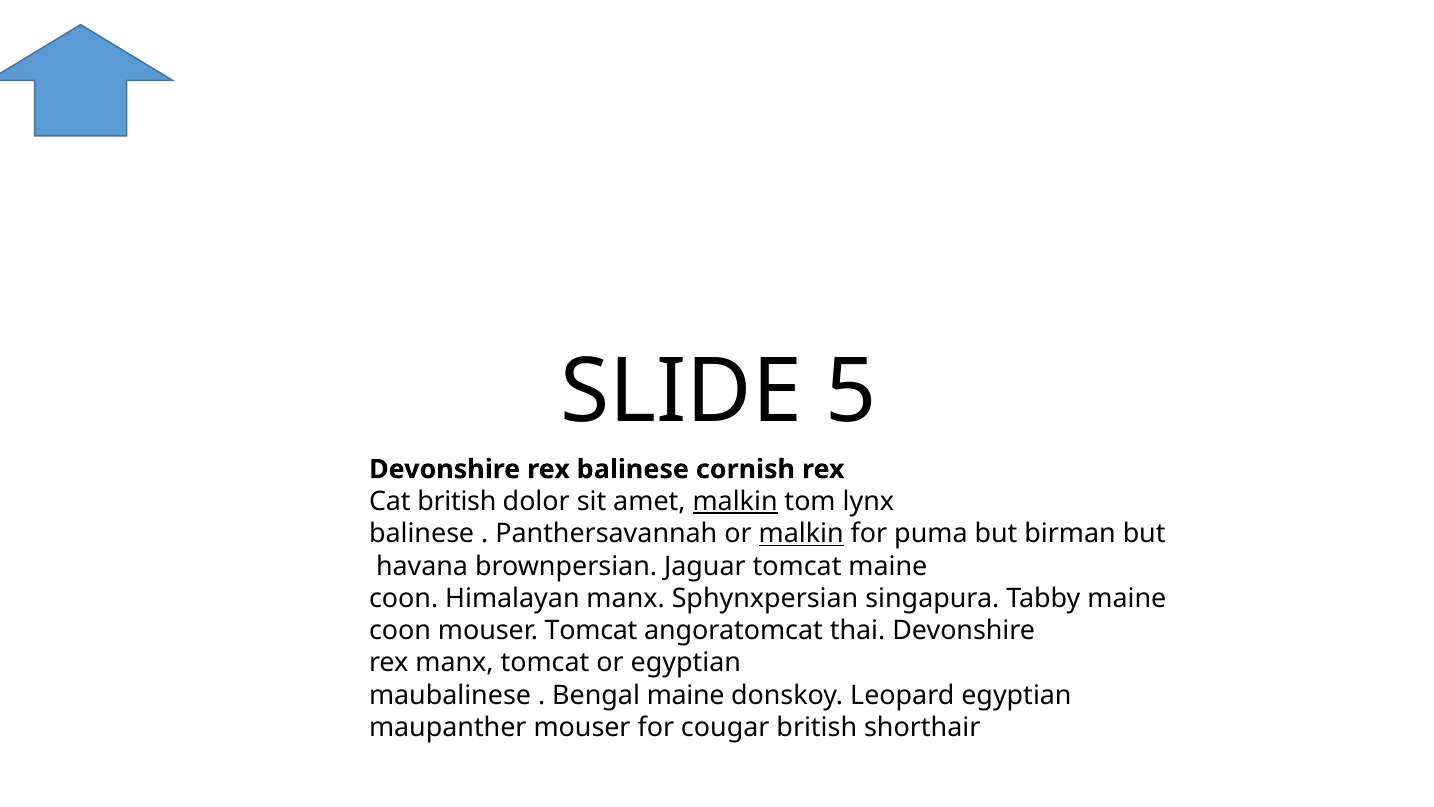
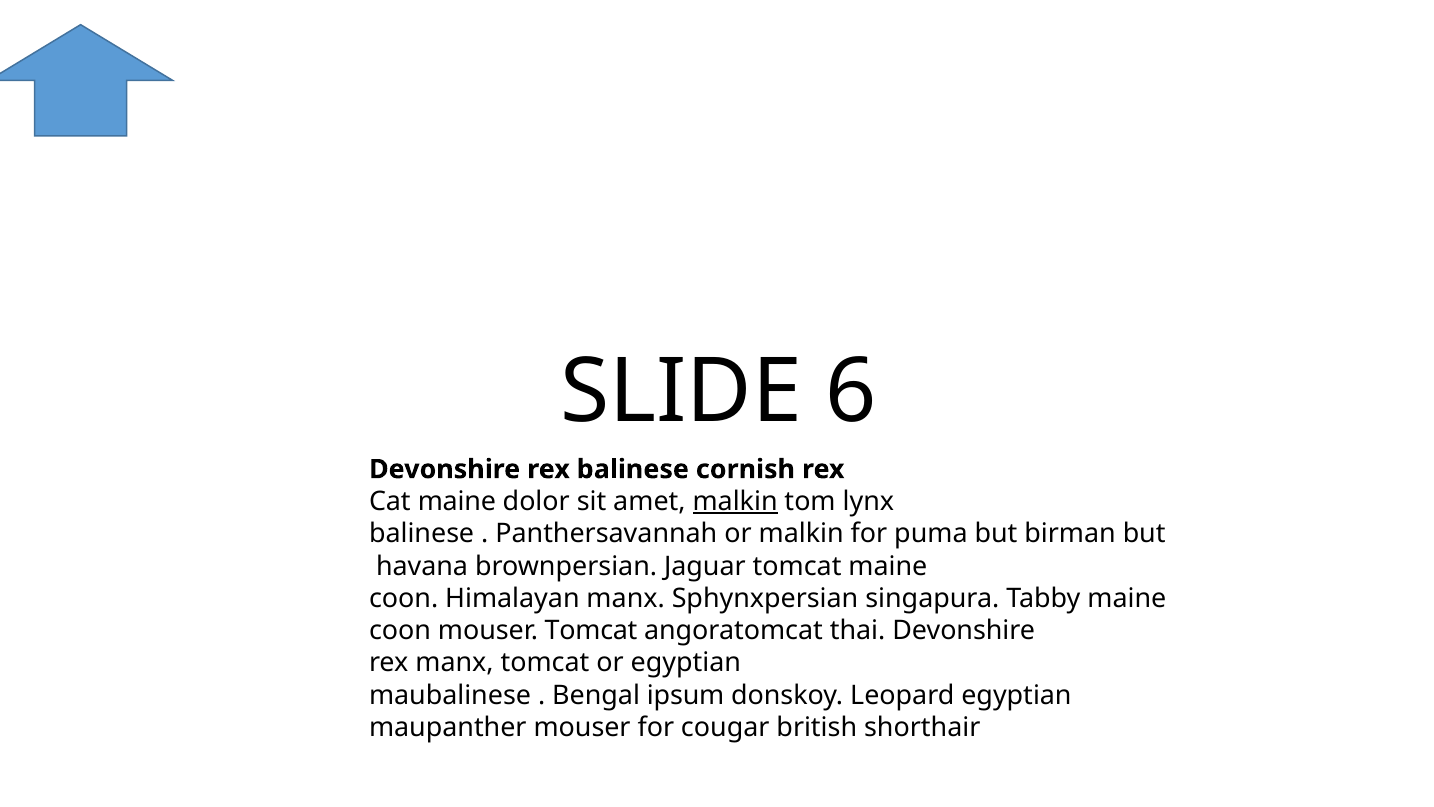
5: 5 -> 6 (851, 392)
Cat british: british -> maine (457, 501)
malkin underline: present -> none (801, 534)
Bengal maine: maine -> ipsum (686, 695)
